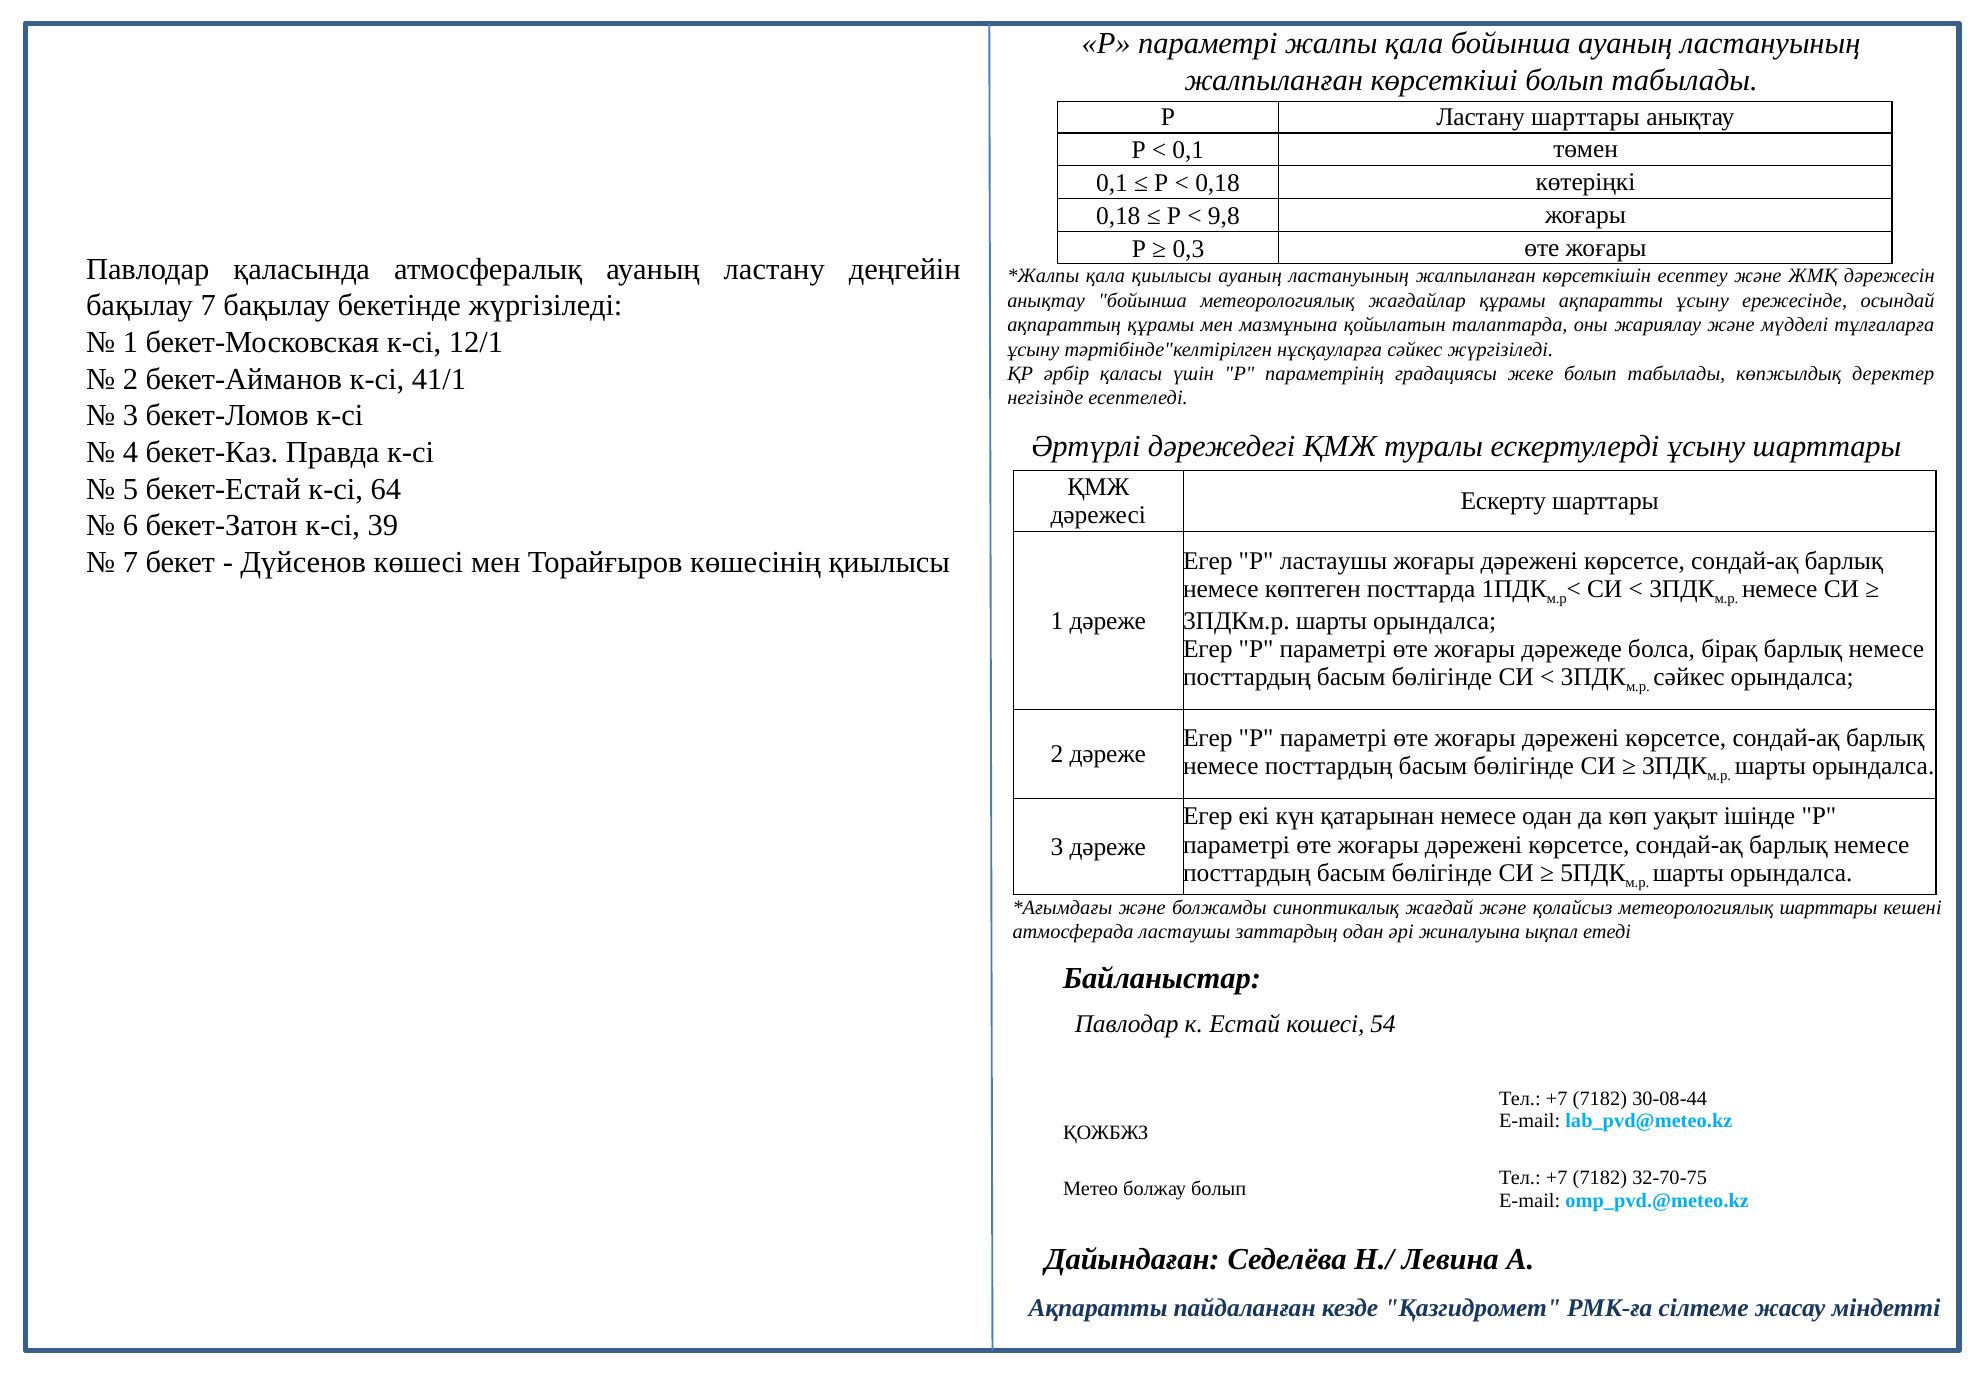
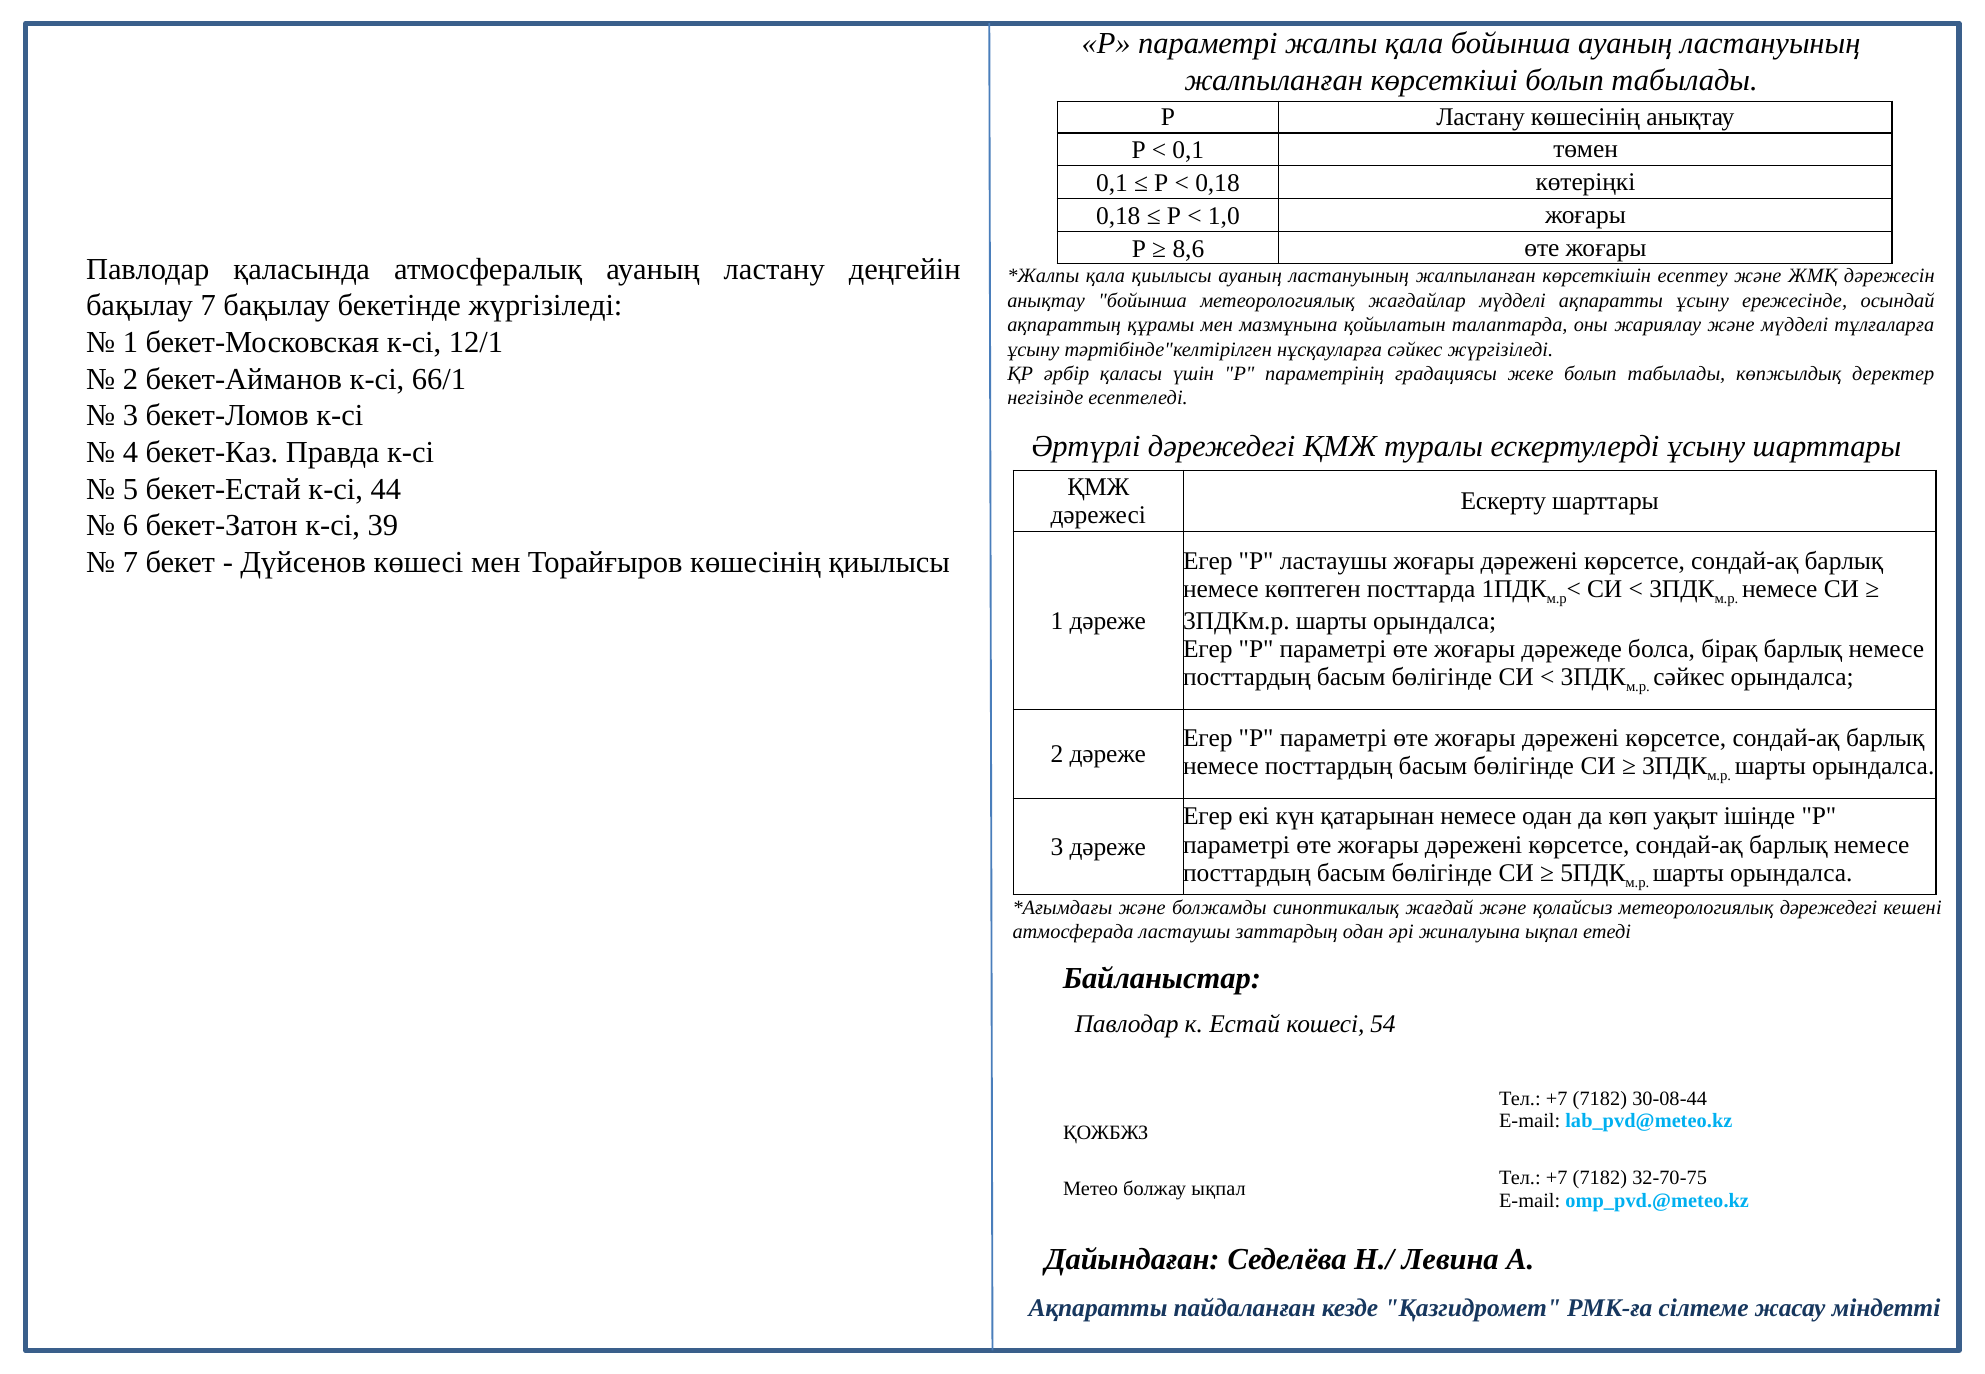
Ластану шарттары: шарттары -> көшесінің (1585, 117)
9,8: 9,8 -> 1,0 (1224, 216)
0,3: 0,3 -> 8,6 (1188, 249)
жағдайлар құрамы: құрамы -> мүдделі (1512, 301)
41/1: 41/1 -> 66/1 (439, 379)
64: 64 -> 44 (386, 489)
метеорологиялық шарттары: шарттары -> дәрежедегі (1828, 908)
болжау болып: болып -> ықпал (1219, 1189)
